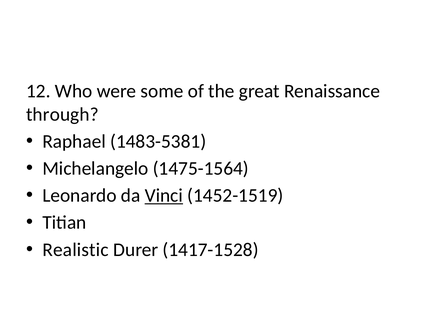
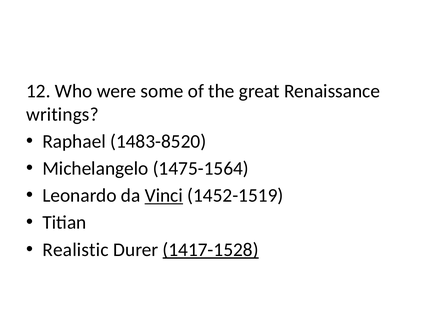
through: through -> writings (62, 114)
1483-5381: 1483-5381 -> 1483-8520 (158, 142)
1417-1528 underline: none -> present (211, 250)
